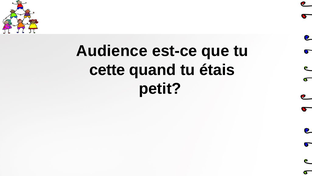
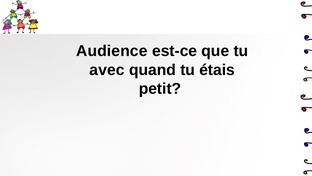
cette: cette -> avec (107, 70)
